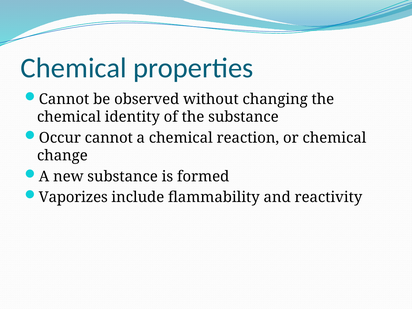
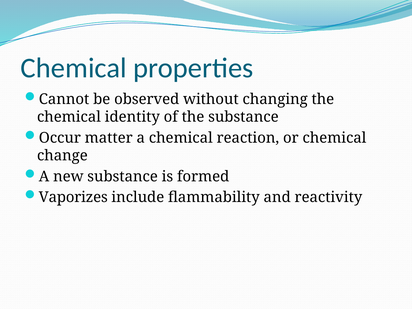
Occur cannot: cannot -> matter (109, 138)
